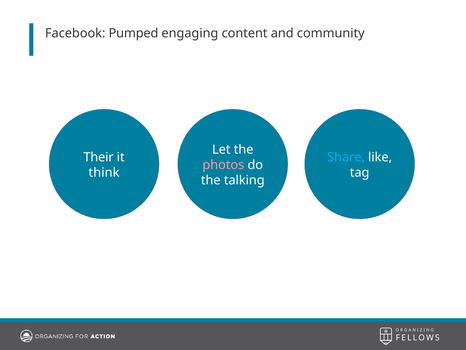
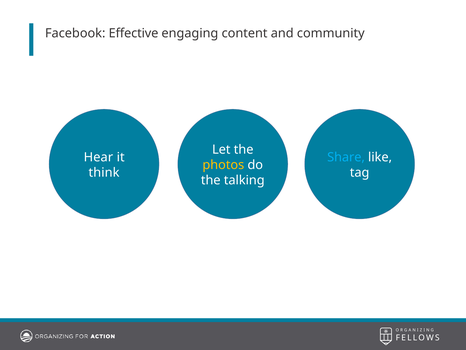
Pumped: Pumped -> Effective (134, 33)
Their: Their -> Hear (98, 157)
photos colour: pink -> yellow (223, 165)
